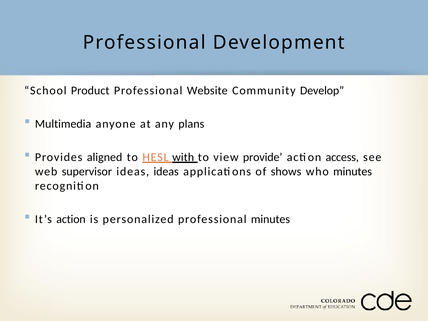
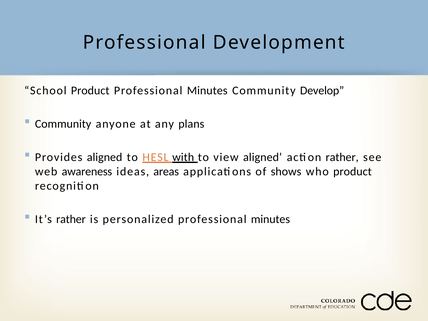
Website: Website -> Minutes (207, 91)
Multimedia: Multimedia -> Community (63, 124)
view provide: provide -> aligned (263, 157)
action access: access -> rather (342, 157)
supervisor: supervisor -> awareness (87, 172)
ideas ideas: ideas -> areas (166, 172)
who minutes: minutes -> product (352, 172)
It’s action: action -> rather (71, 219)
